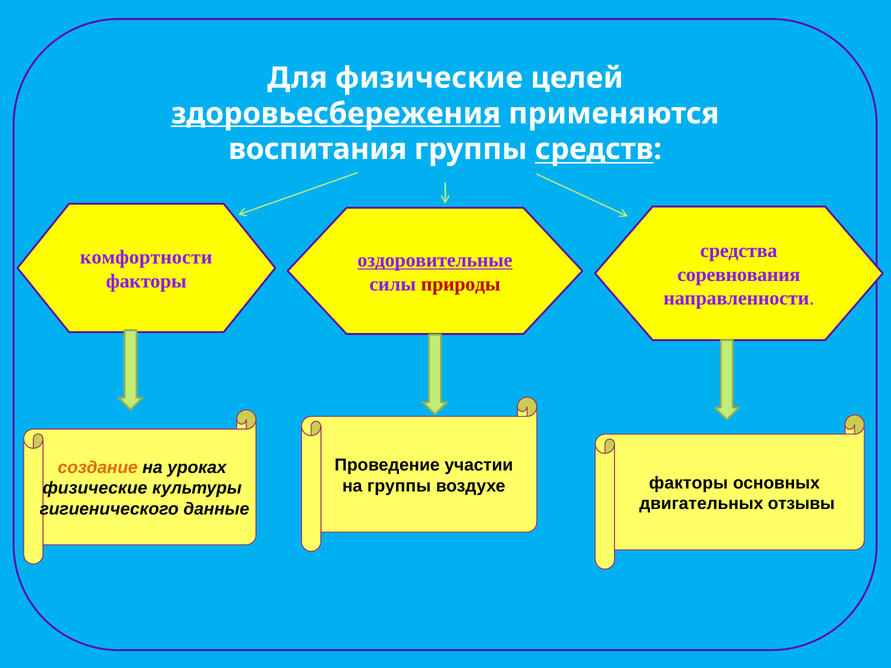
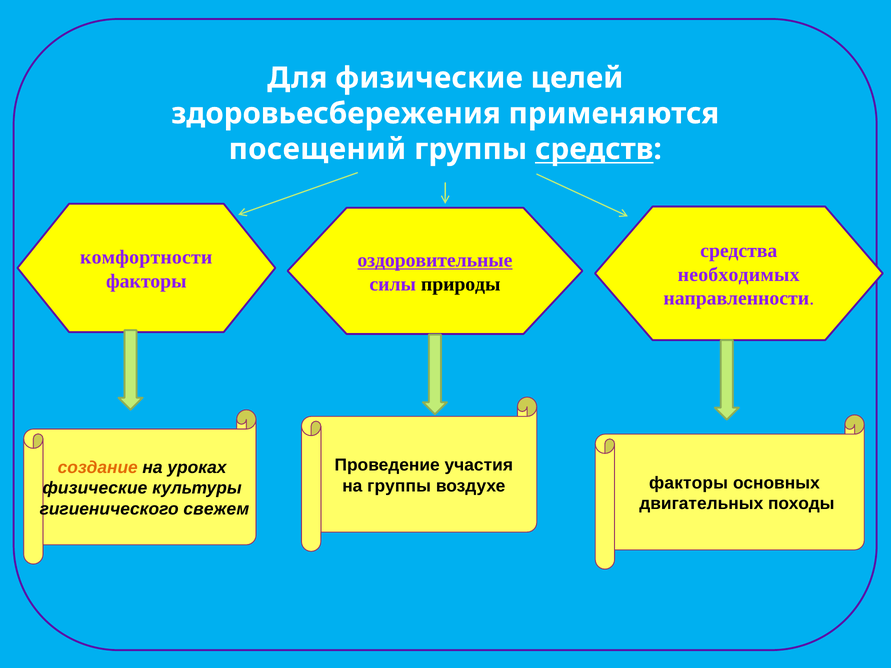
здоровьесбережения underline: present -> none (336, 114)
воспитания: воспитания -> посещений (317, 149)
соревнования: соревнования -> необходимых (739, 275)
природы colour: red -> black (461, 284)
участии: участии -> участия (479, 465)
отзывы: отзывы -> походы (801, 504)
данные: данные -> свежем (216, 509)
